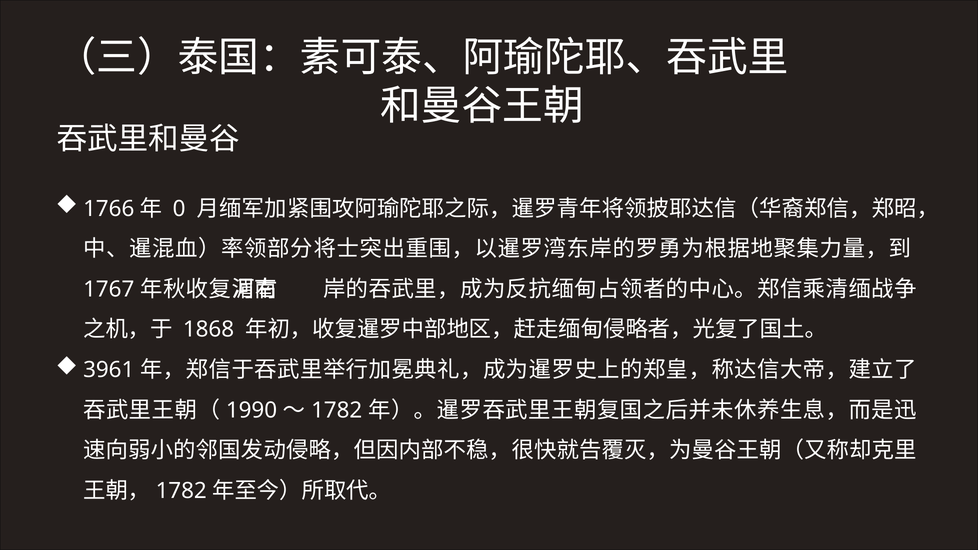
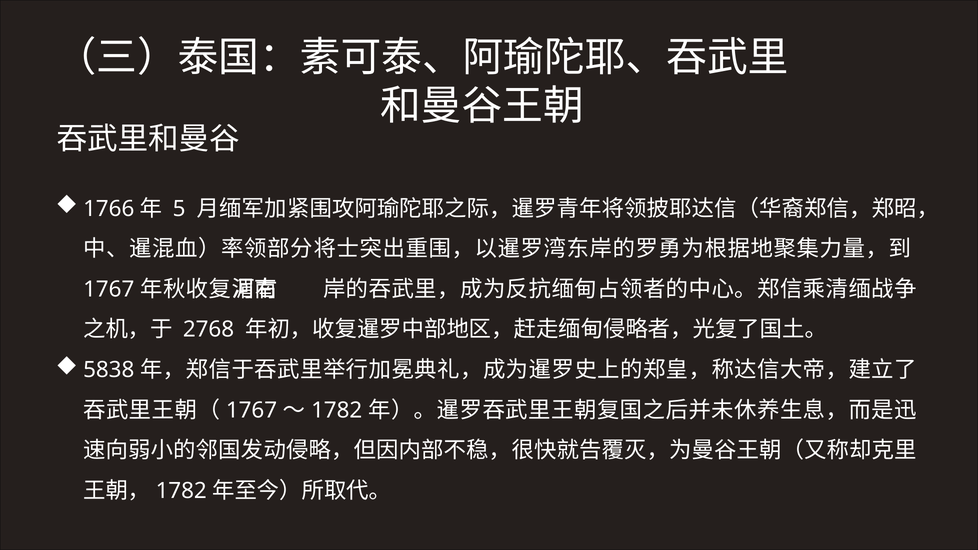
0: 0 -> 5 (179, 209)
1868: 1868 -> 2768 (209, 330)
3961: 3961 -> 5838 (109, 370)
1990: 1990 -> 1767 (251, 410)
